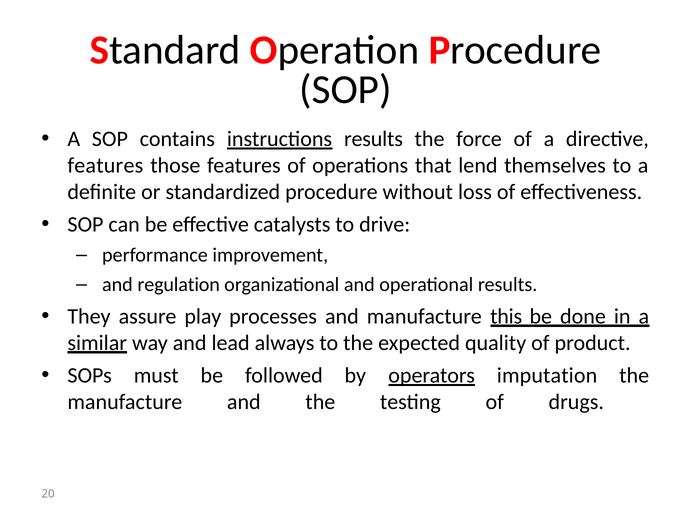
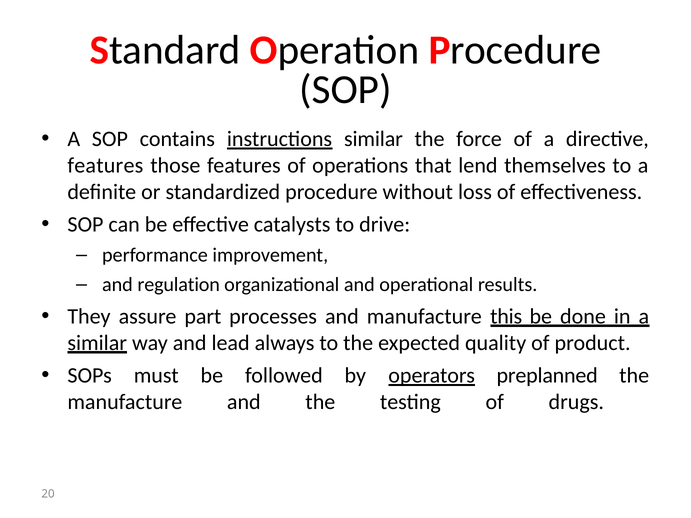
instructions results: results -> similar (373, 139)
play: play -> part (203, 316)
imputation: imputation -> preplanned (547, 376)
